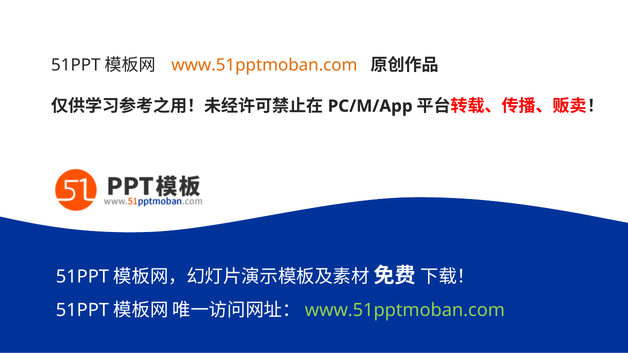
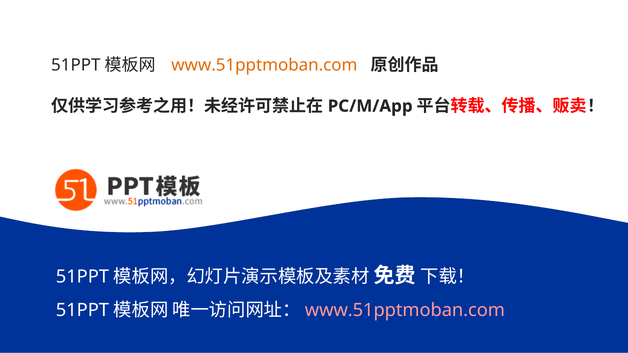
www.51pptmoban.com colour: light green -> pink (405, 310)
